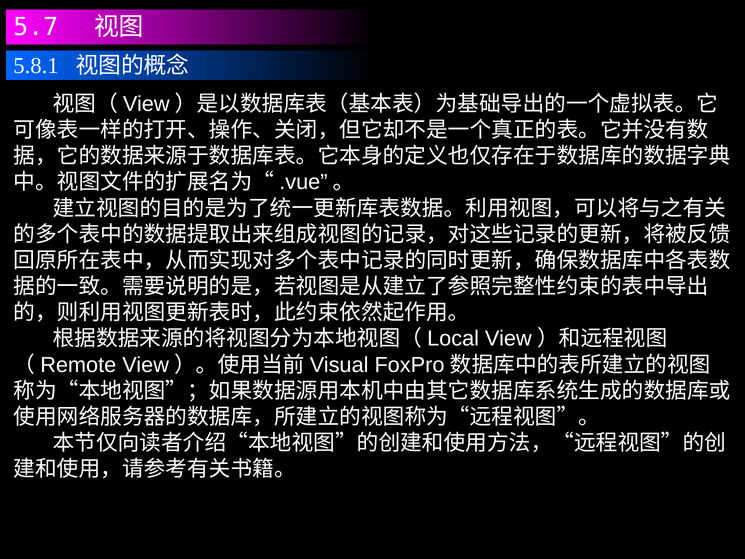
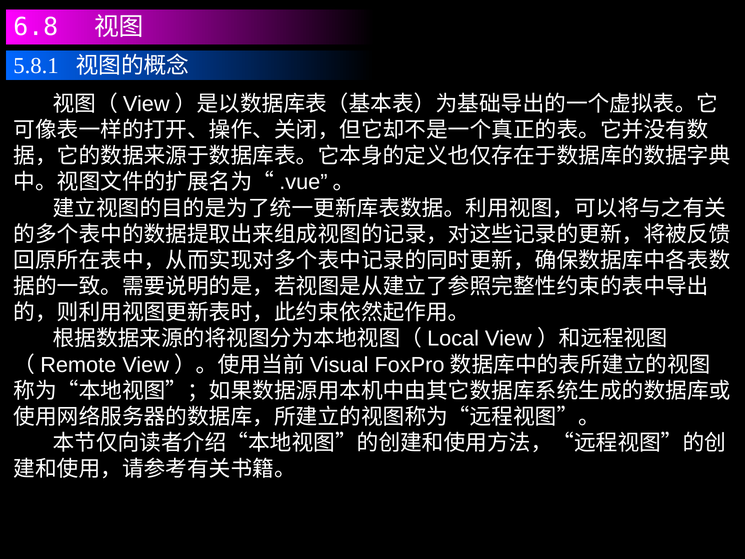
5.7: 5.7 -> 6.8 (36, 27)
